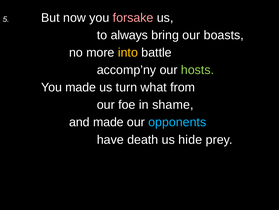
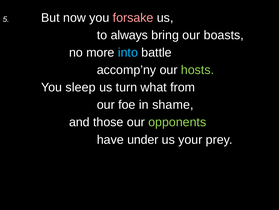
into colour: yellow -> light blue (128, 52)
You made: made -> sleep (81, 87)
and made: made -> those (108, 122)
opponents colour: light blue -> light green (177, 122)
death: death -> under (143, 139)
hide: hide -> your (190, 139)
